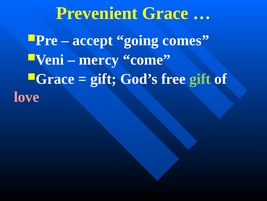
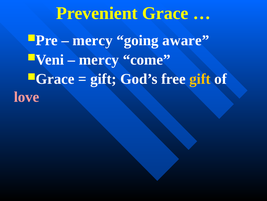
accept: accept -> mercy (93, 40)
comes: comes -> aware (186, 40)
gift colour: light green -> yellow (200, 79)
